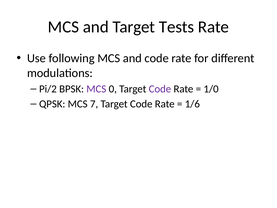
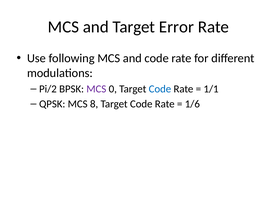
Tests: Tests -> Error (176, 27)
Code colour: purple -> blue (160, 89)
1/0: 1/0 -> 1/1 (211, 89)
7: 7 -> 8 (94, 104)
